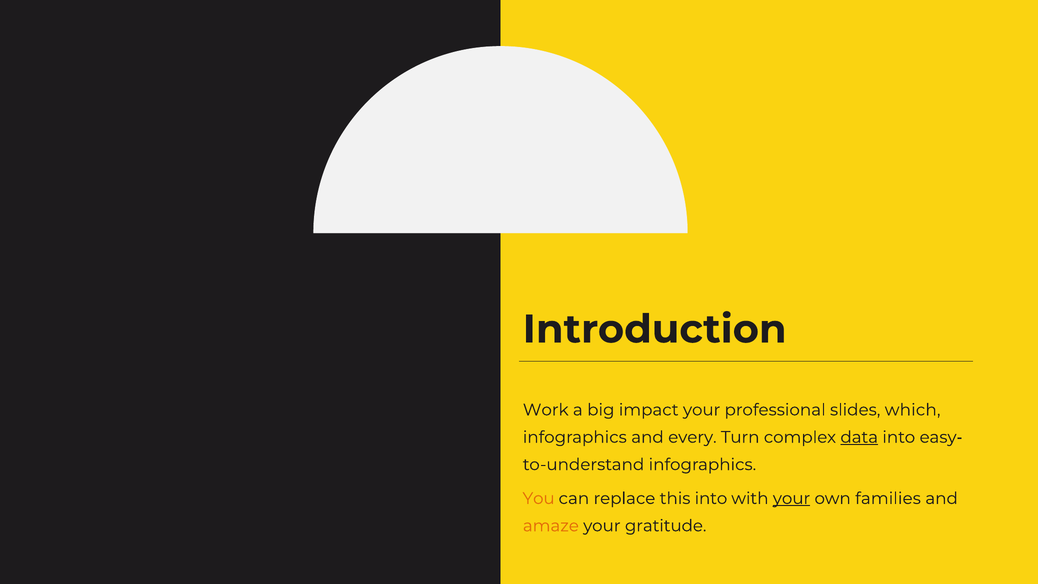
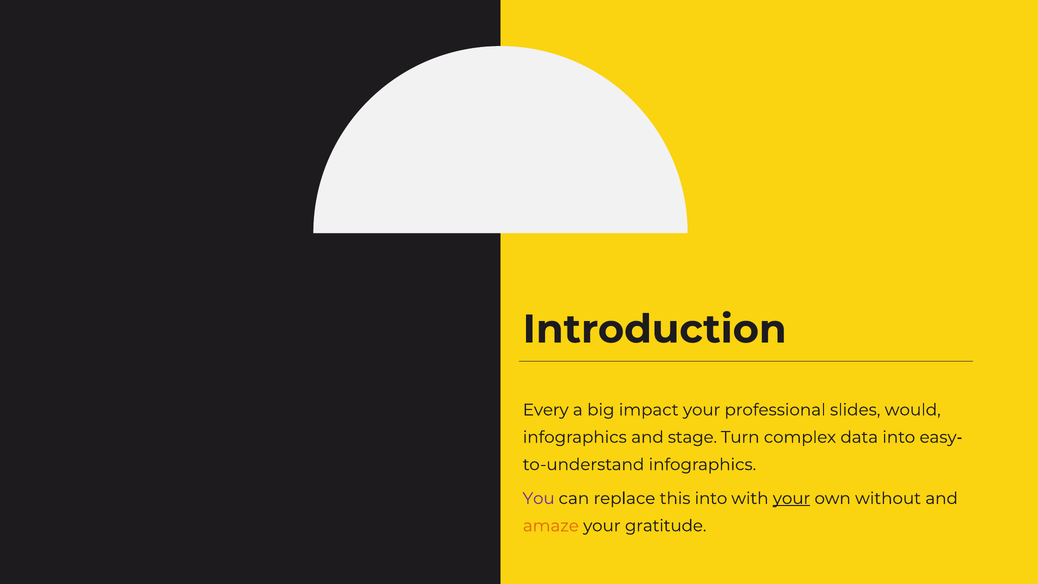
Work: Work -> Every (546, 410)
which: which -> would (913, 410)
every: every -> stage (692, 437)
data underline: present -> none (859, 437)
You colour: orange -> purple (539, 498)
families: families -> without (888, 498)
